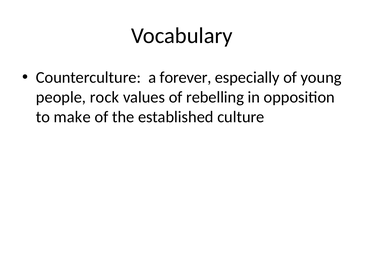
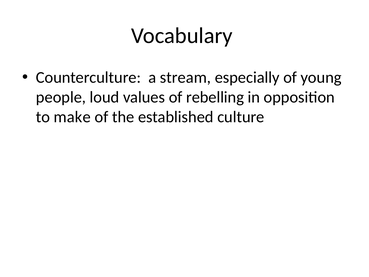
forever: forever -> stream (185, 77)
rock: rock -> loud (105, 97)
